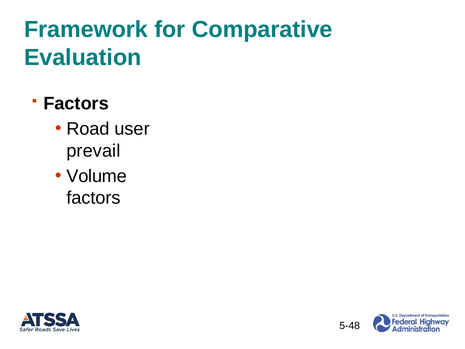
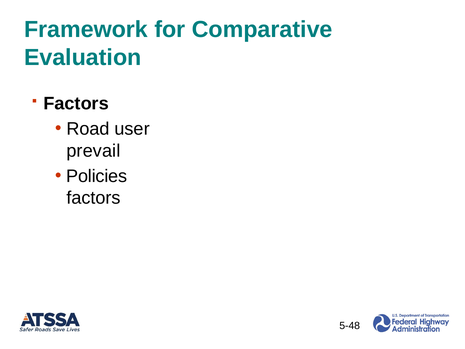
Volume: Volume -> Policies (97, 176)
